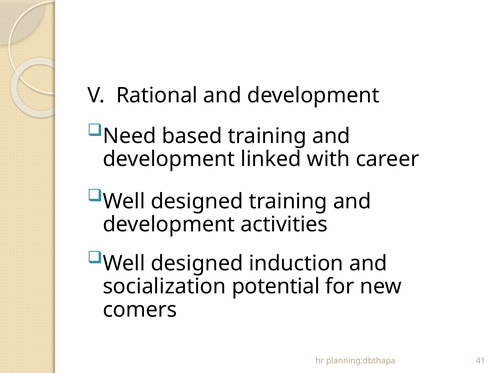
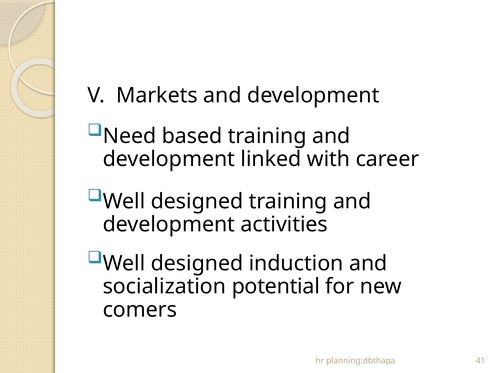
Rational: Rational -> Markets (157, 95)
